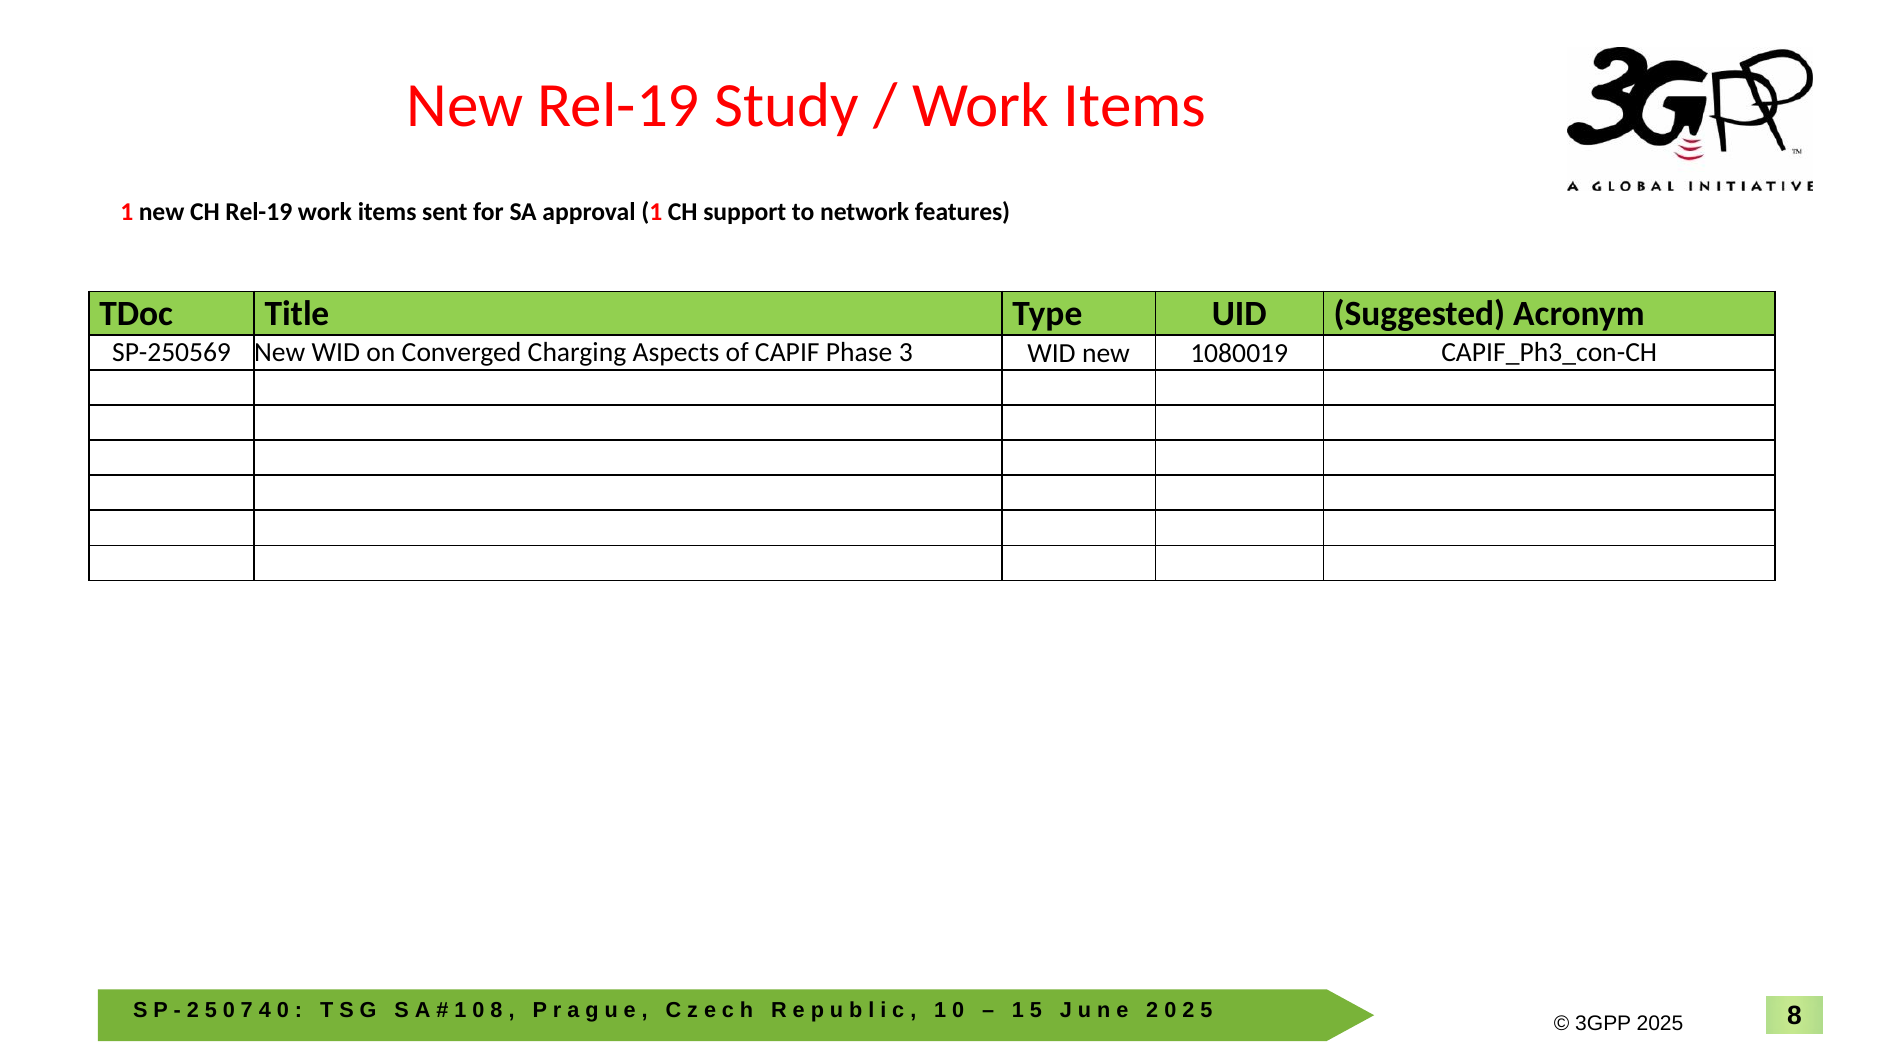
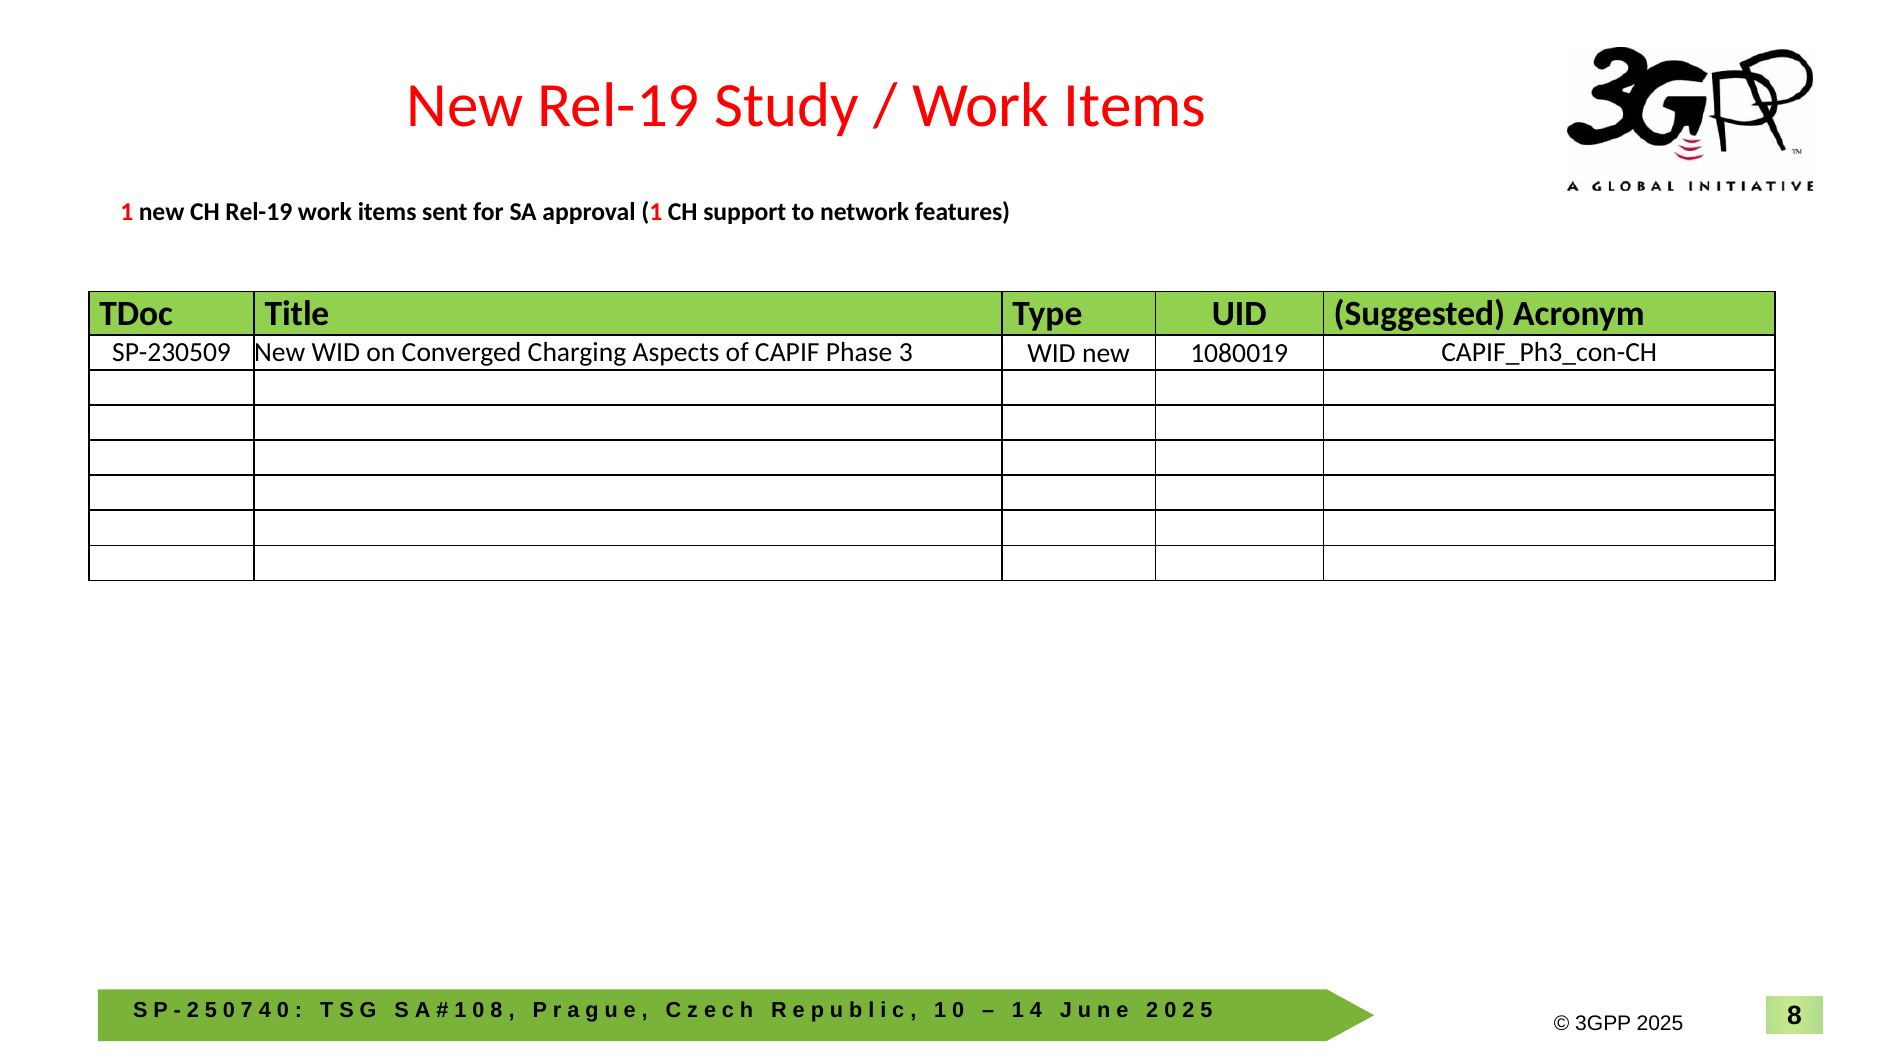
SP-250569: SP-250569 -> SP-230509 (172, 352)
1 5: 5 -> 4 (1036, 1011)
